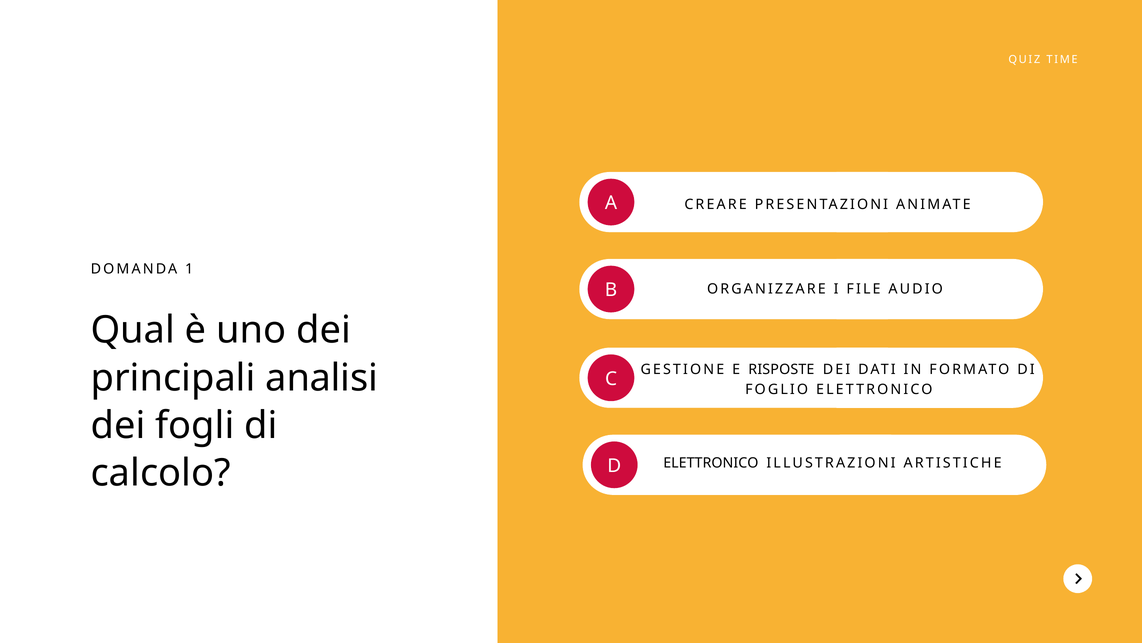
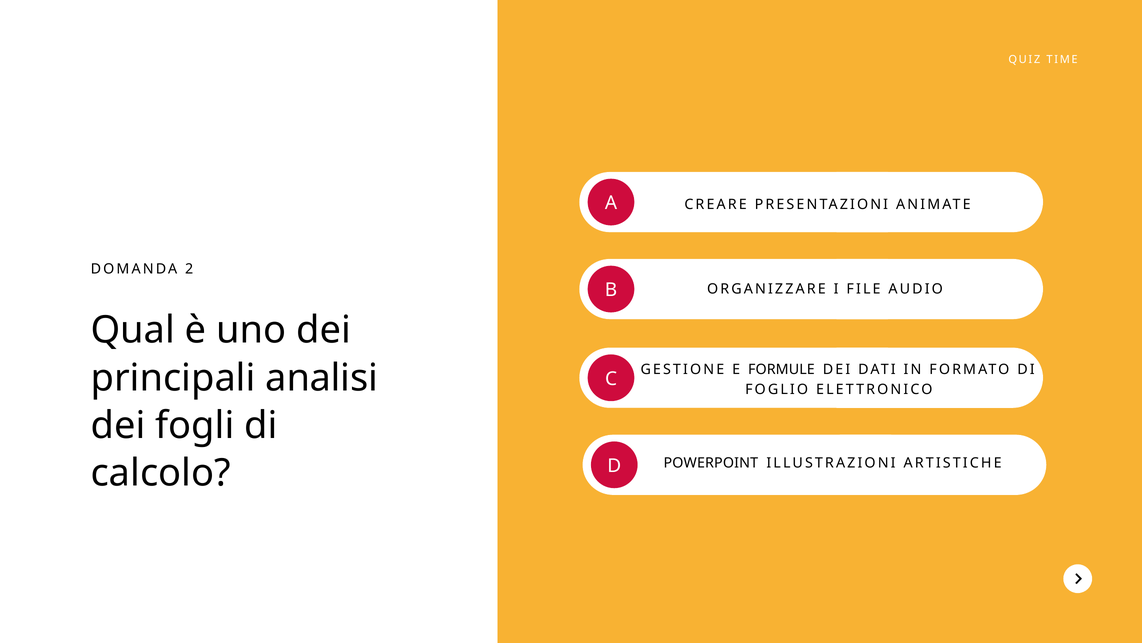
1: 1 -> 2 (189, 269)
RISPOSTE: RISPOSTE -> FORMULE (781, 369)
ELETTRONICO: ELETTRONICO -> POWERPOINT (711, 463)
